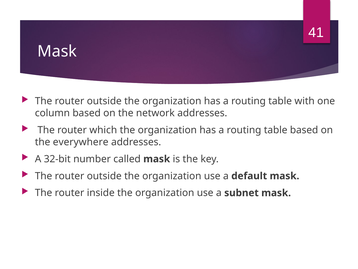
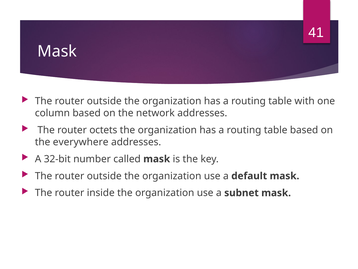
which: which -> octets (103, 130)
